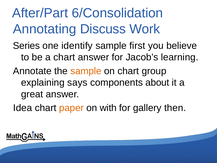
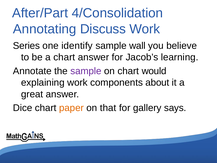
6/Consolidation: 6/Consolidation -> 4/Consolidation (117, 13)
first: first -> wall (137, 46)
sample colour: orange -> purple (86, 71)
group: group -> would (154, 71)
explaining says: says -> work (77, 82)
Idea: Idea -> Dice (23, 108)
with: with -> that (108, 108)
then: then -> says (175, 108)
